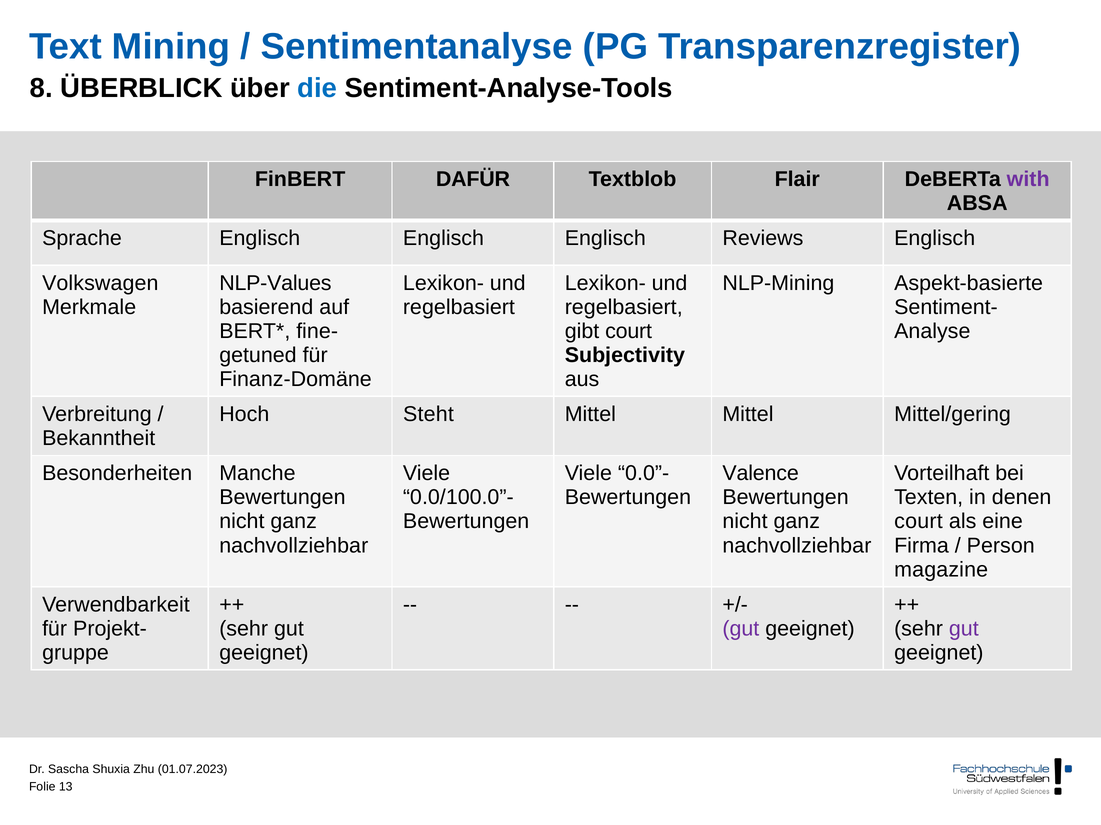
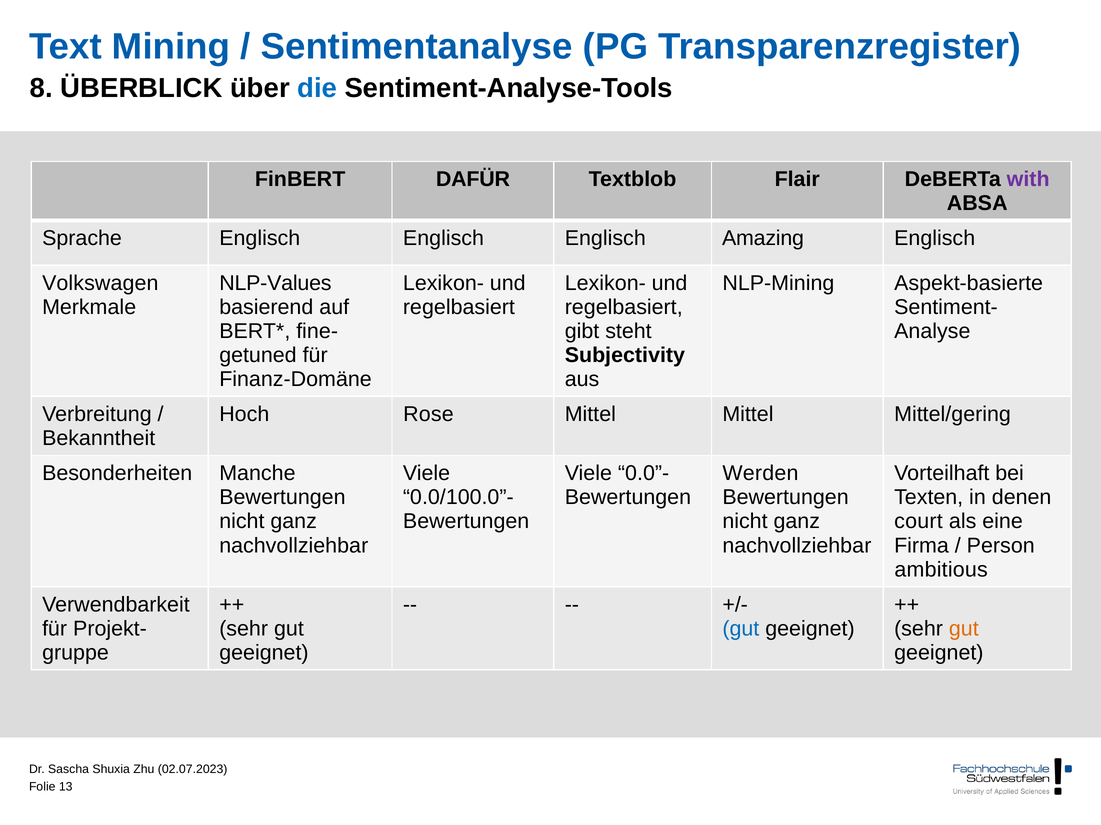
Reviews: Reviews -> Amazing (763, 239)
gibt court: court -> steht (628, 331)
Steht: Steht -> Rose (428, 415)
Valence: Valence -> Werden (760, 474)
magazine: magazine -> ambitious (941, 570)
gut colour: purple -> blue (741, 629)
gut colour: purple -> orange (964, 629)
01.07.2023: 01.07.2023 -> 02.07.2023 (193, 770)
